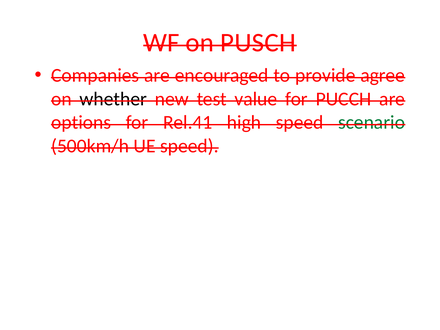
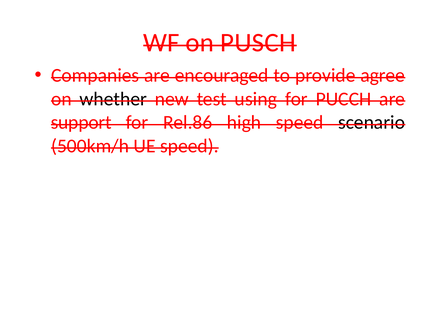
value: value -> using (256, 99)
options: options -> support (81, 122)
Rel.41: Rel.41 -> Rel.86 (188, 122)
scenario colour: green -> black (372, 122)
